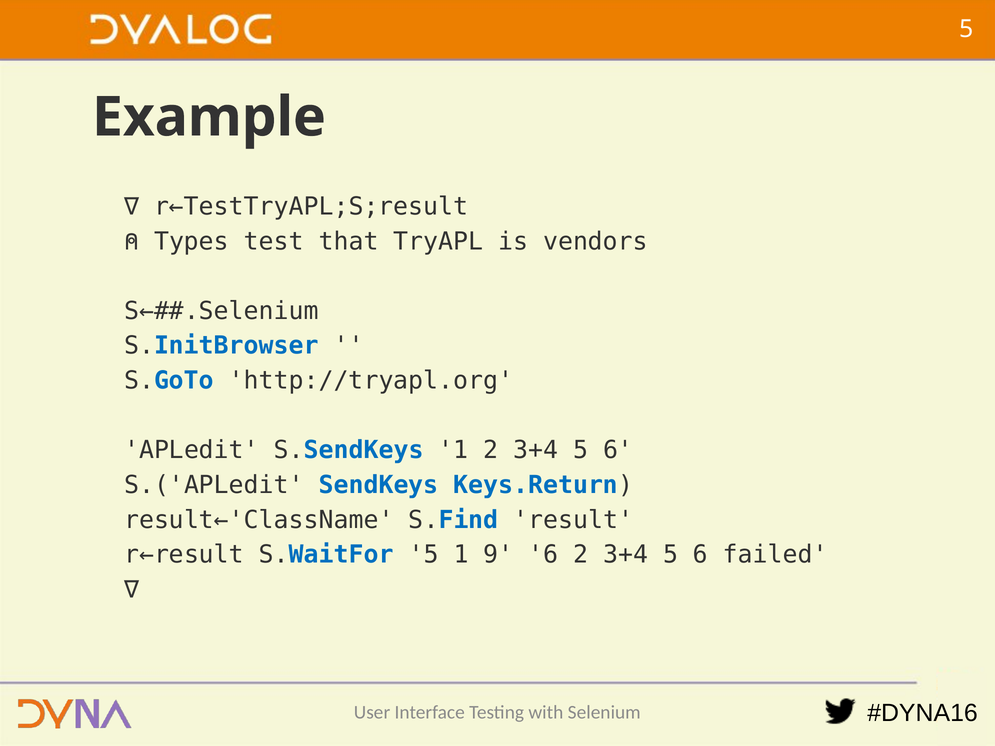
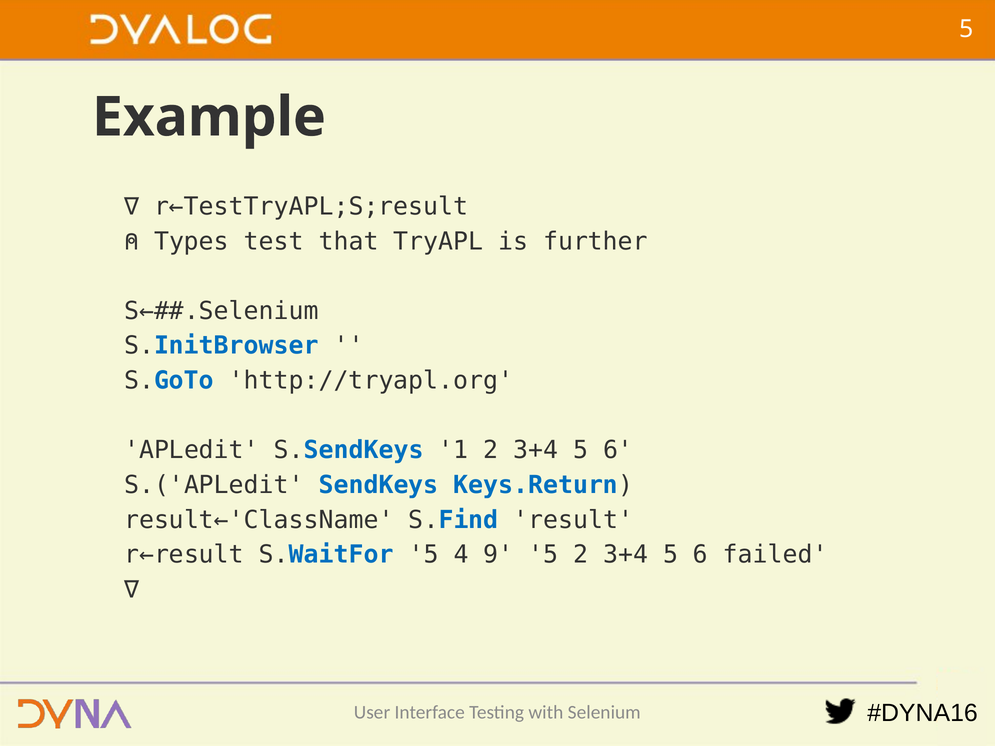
vendors: vendors -> further (595, 241)
5 1: 1 -> 4 (461, 555)
9 6: 6 -> 5 (543, 555)
